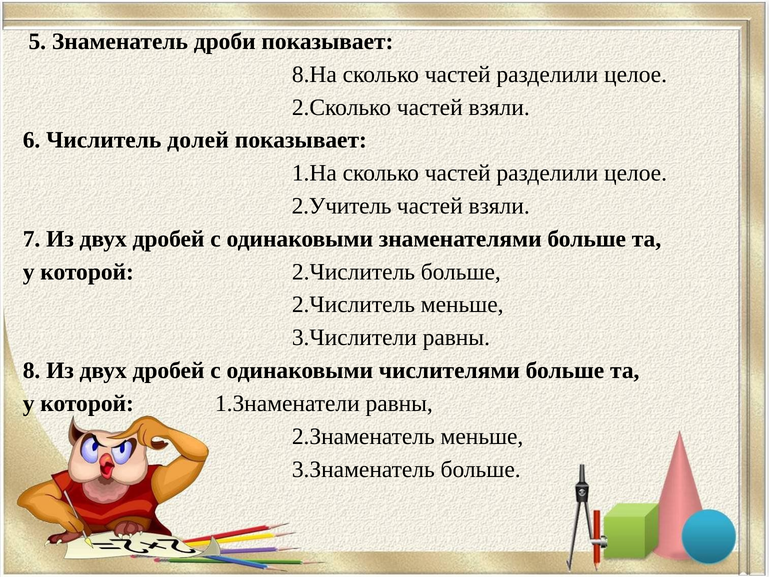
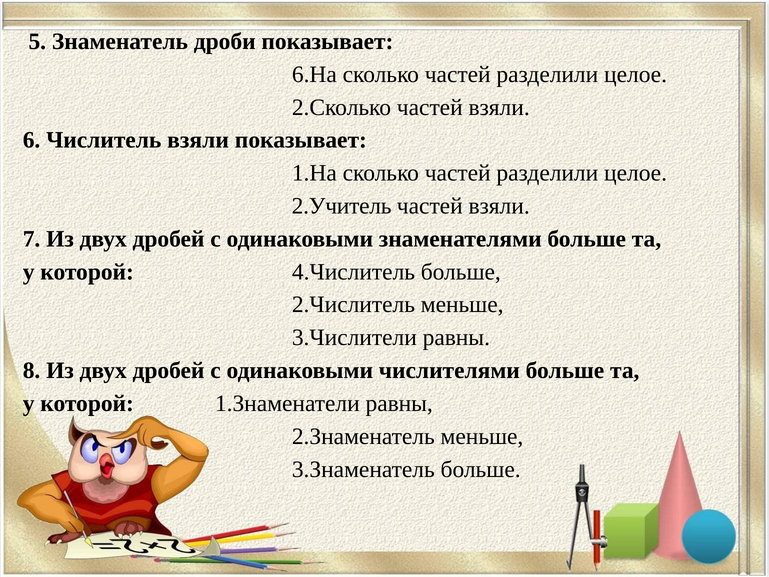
8.На: 8.На -> 6.На (314, 74)
Числитель долей: долей -> взяли (198, 140)
которой 2.Числитель: 2.Числитель -> 4.Числитель (353, 272)
